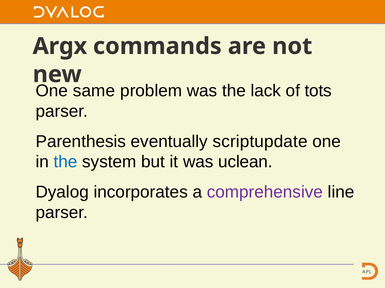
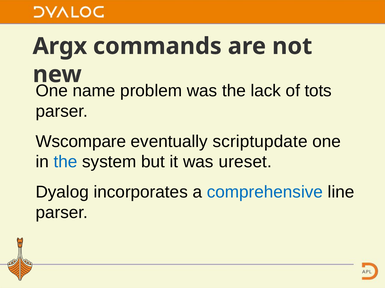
same: same -> name (94, 91)
Parenthesis: Parenthesis -> Wscompare (81, 142)
uclean: uclean -> ureset (245, 162)
comprehensive colour: purple -> blue (265, 192)
